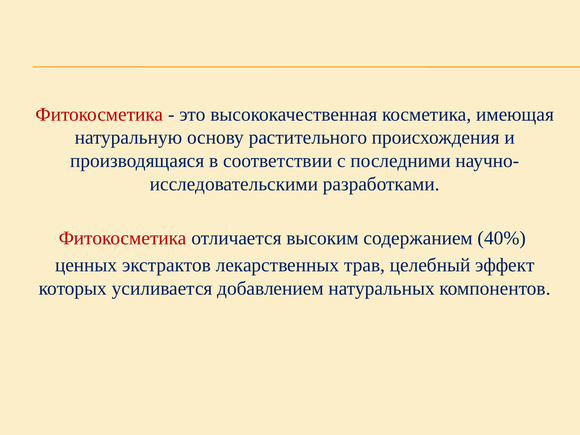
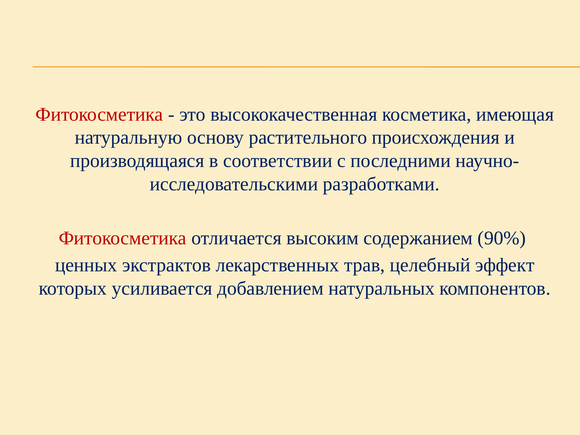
40%: 40% -> 90% (502, 238)
